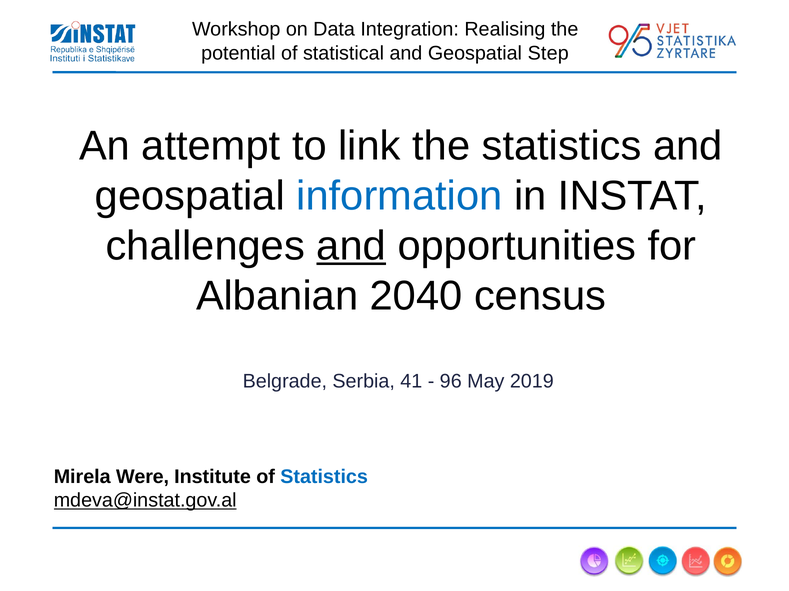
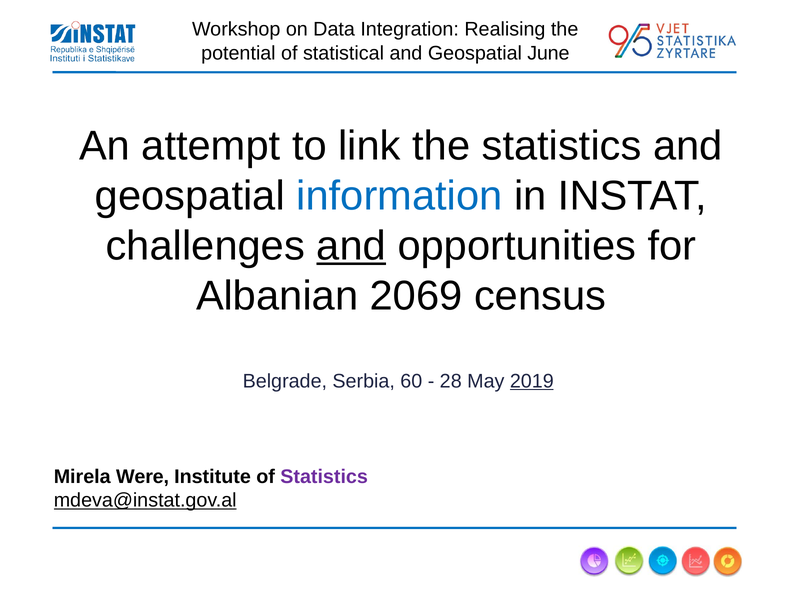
Step: Step -> June (548, 53)
2040: 2040 -> 2069 (416, 296)
41: 41 -> 60 (411, 382)
96: 96 -> 28 (451, 382)
2019 underline: none -> present (532, 382)
Statistics colour: blue -> purple (324, 477)
